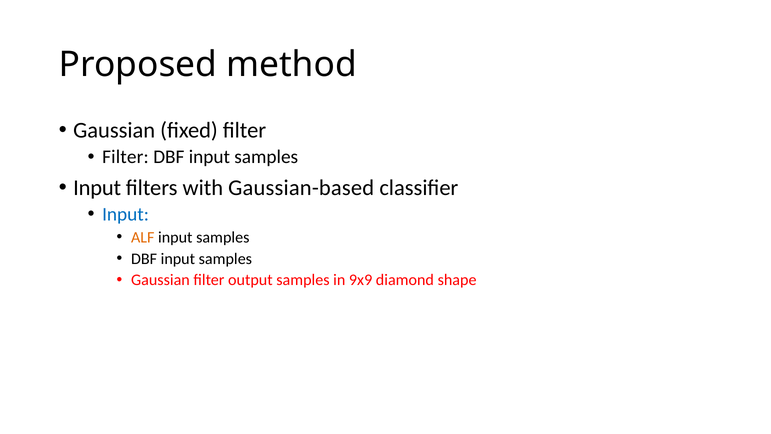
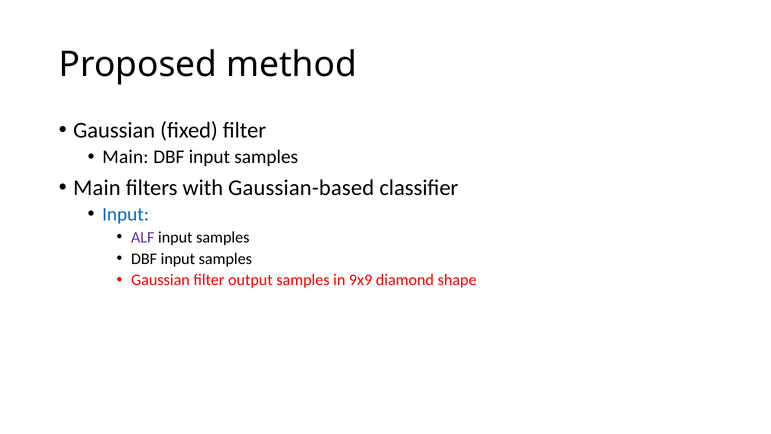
Filter: Filter -> Main (125, 157)
Input: Input -> Main (97, 187)
ALF colour: orange -> purple (143, 237)
